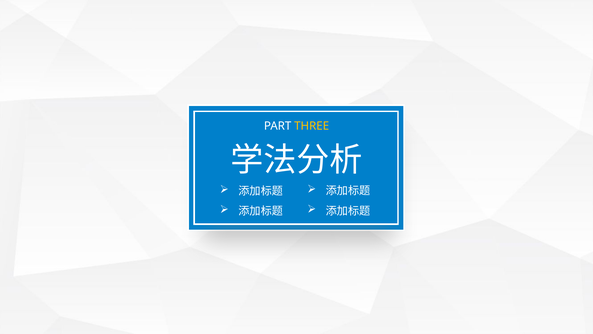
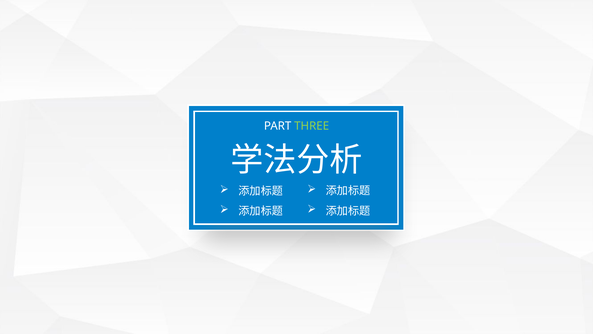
THREE colour: yellow -> light green (312, 126)
